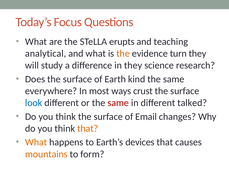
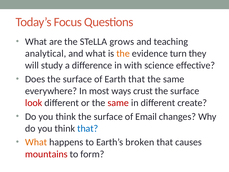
erupts: erupts -> grows (122, 42)
in they: they -> with (133, 65)
research: research -> effective (196, 65)
Earth kind: kind -> that (137, 79)
look colour: blue -> red (34, 103)
talked: talked -> create (192, 103)
that colour: orange -> blue (88, 128)
devices: devices -> broken (140, 142)
mountains colour: orange -> red (46, 154)
